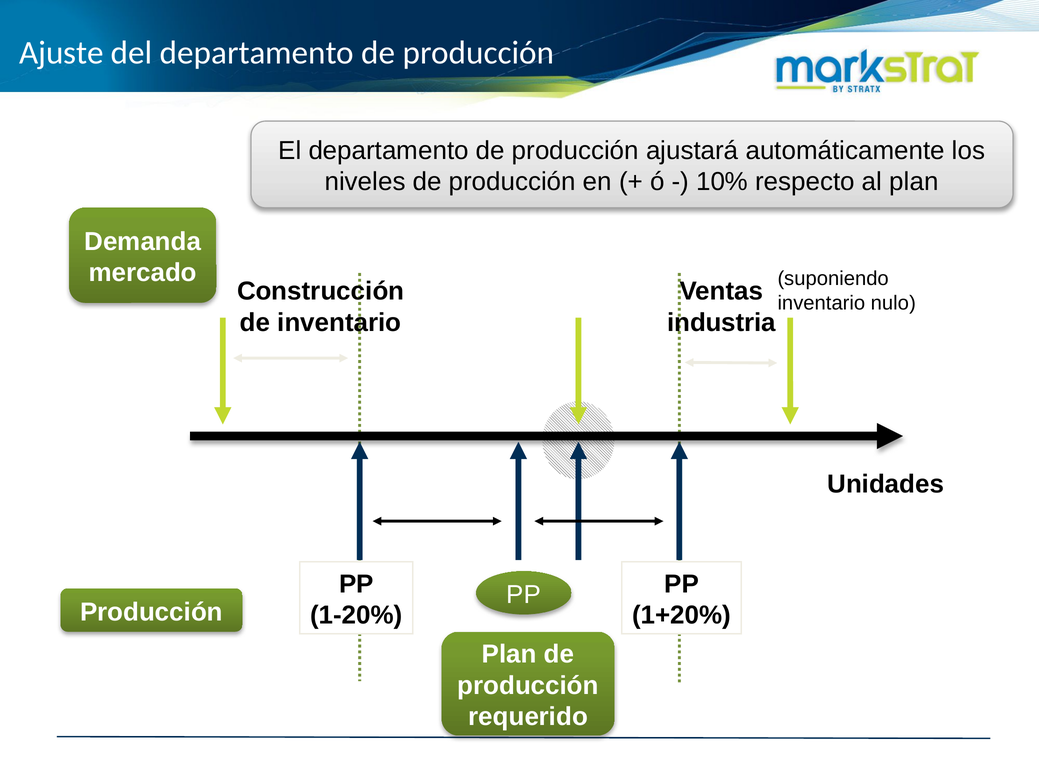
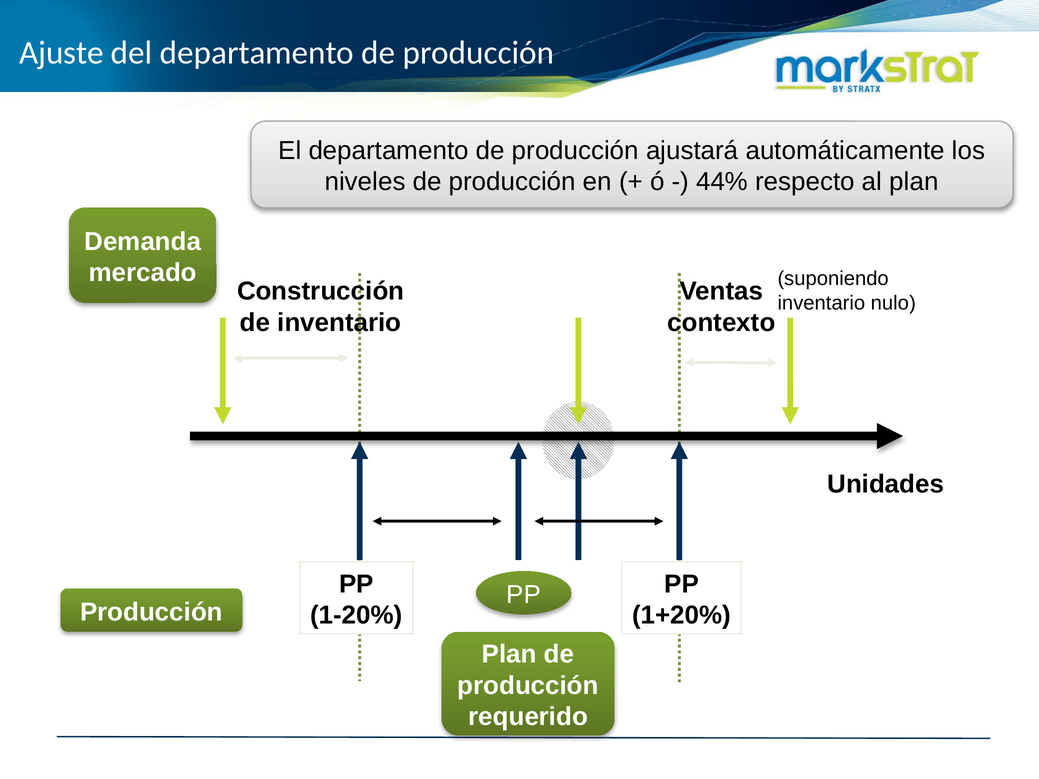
10%: 10% -> 44% (722, 182)
industria: industria -> contexto (721, 323)
